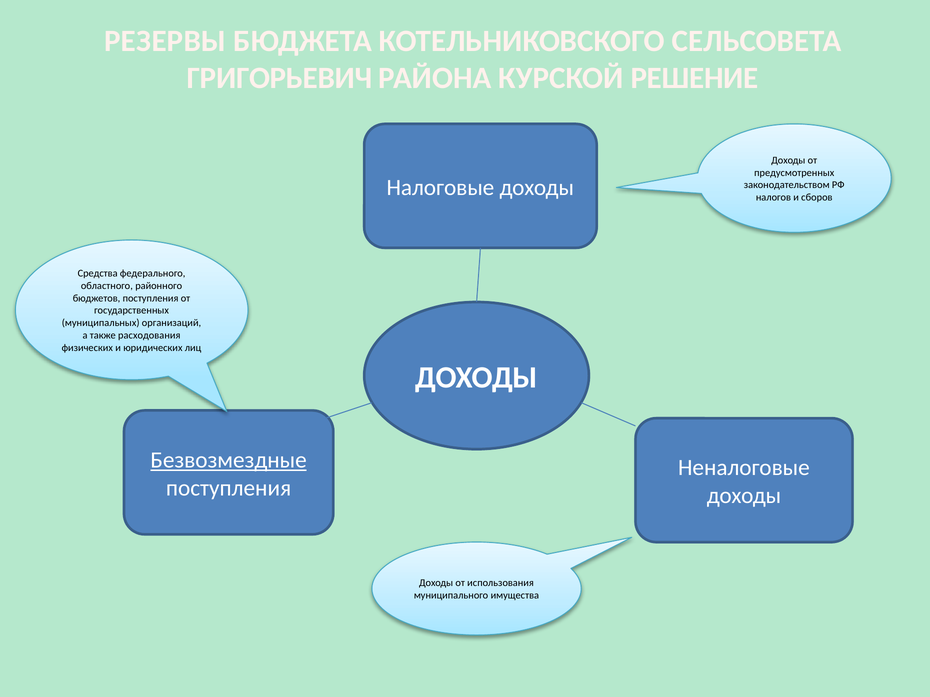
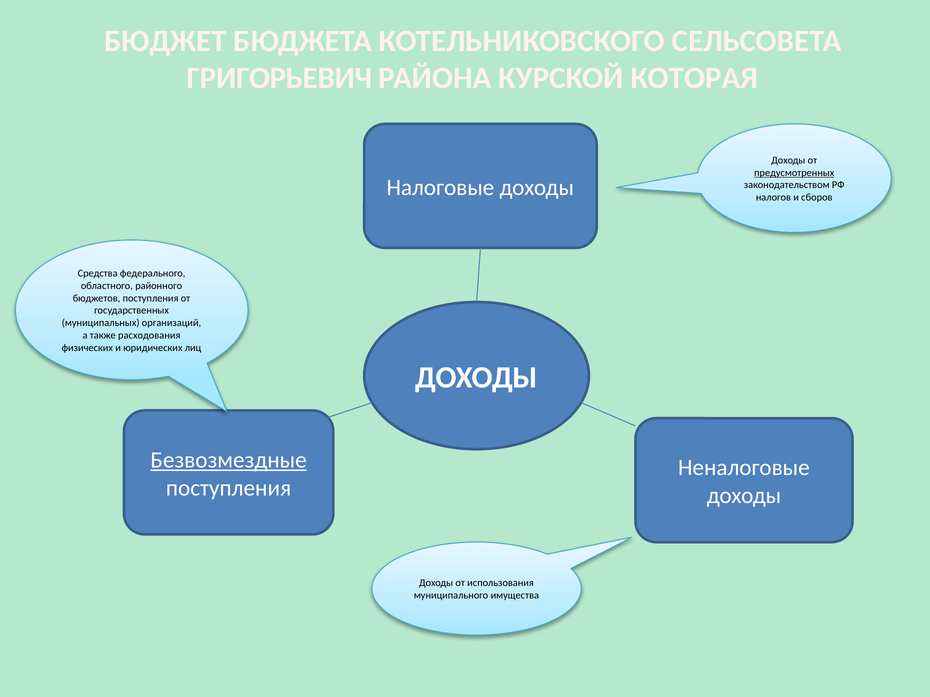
РЕЗЕРВЫ: РЕЗЕРВЫ -> БЮДЖЕТ (165, 41)
РЕШЕНИЕ: РЕШЕНИЕ -> КОТОРАЯ (694, 78)
предусмотренных underline: none -> present (794, 173)
